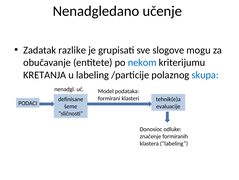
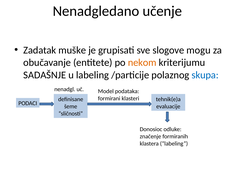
razlike: razlike -> muške (72, 50)
nekom colour: blue -> orange (142, 62)
KRETANJA: KRETANJA -> SADAŠNJE (45, 75)
